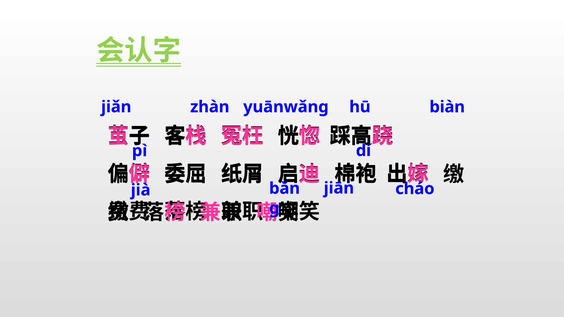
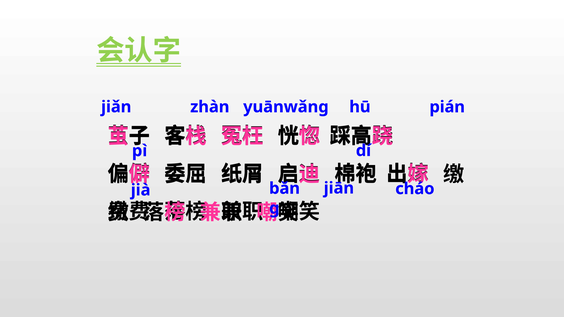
biàn: biàn -> pián (447, 107)
